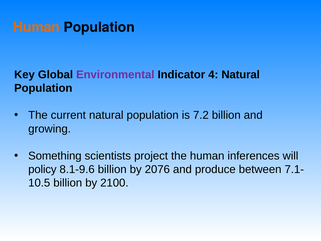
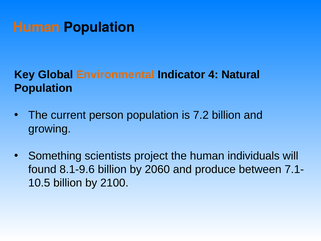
Environmental colour: purple -> orange (115, 74)
current natural: natural -> person (106, 115)
inferences: inferences -> individuals (254, 156)
policy: policy -> found (42, 169)
2076: 2076 -> 2060 (157, 169)
